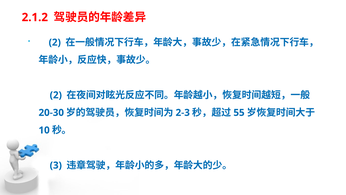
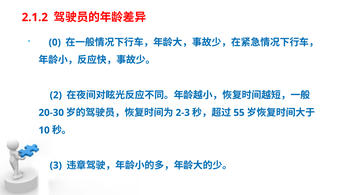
2: 2 -> 0 (55, 42)
